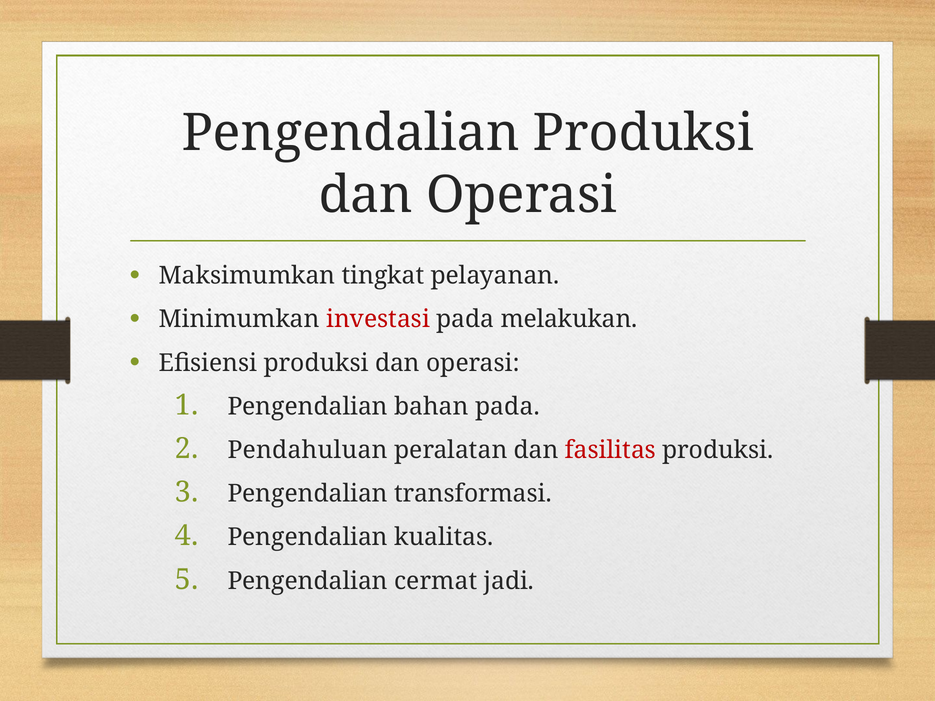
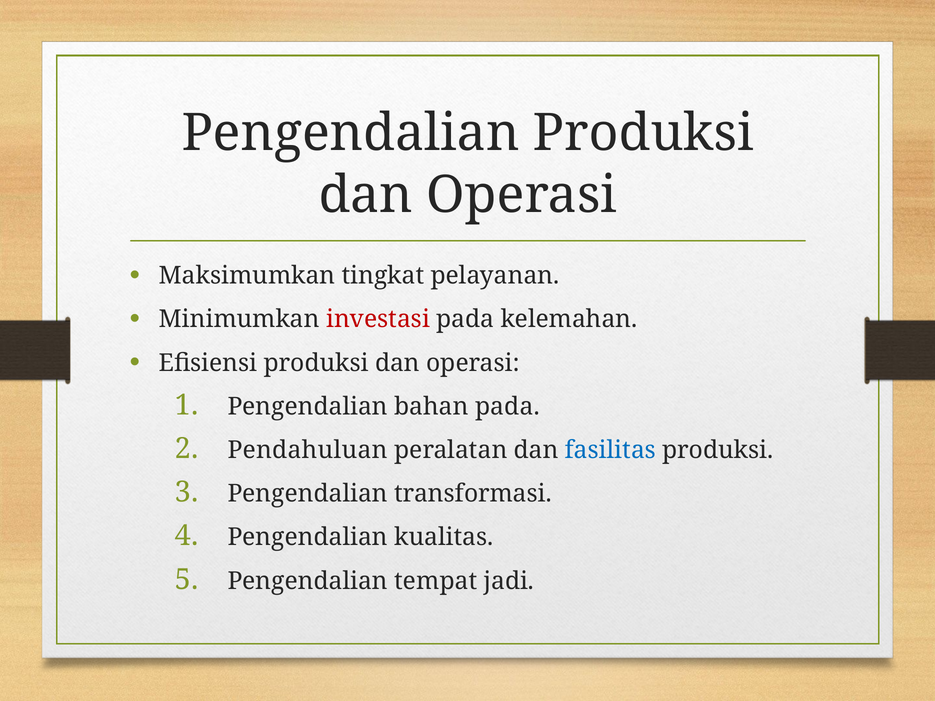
melakukan: melakukan -> kelemahan (569, 319)
fasilitas colour: red -> blue (610, 450)
cermat: cermat -> tempat (436, 581)
